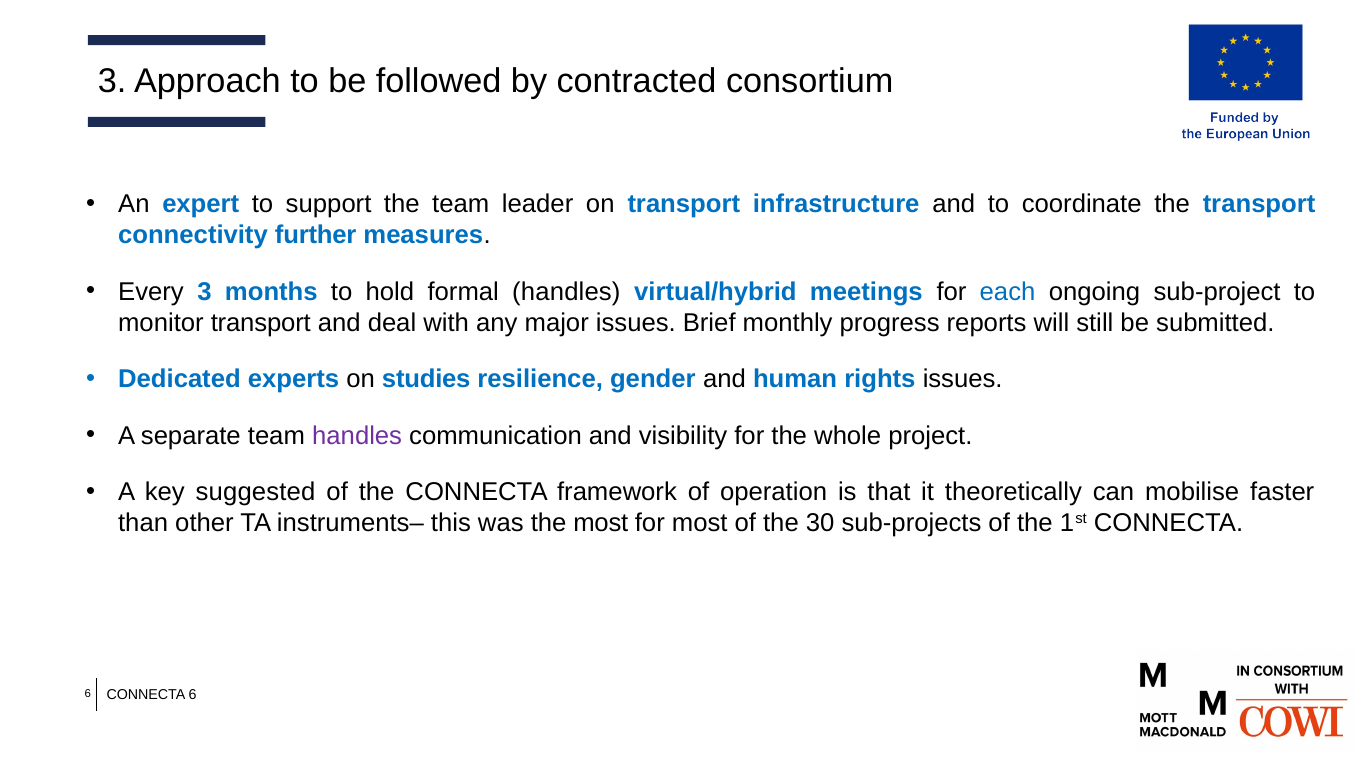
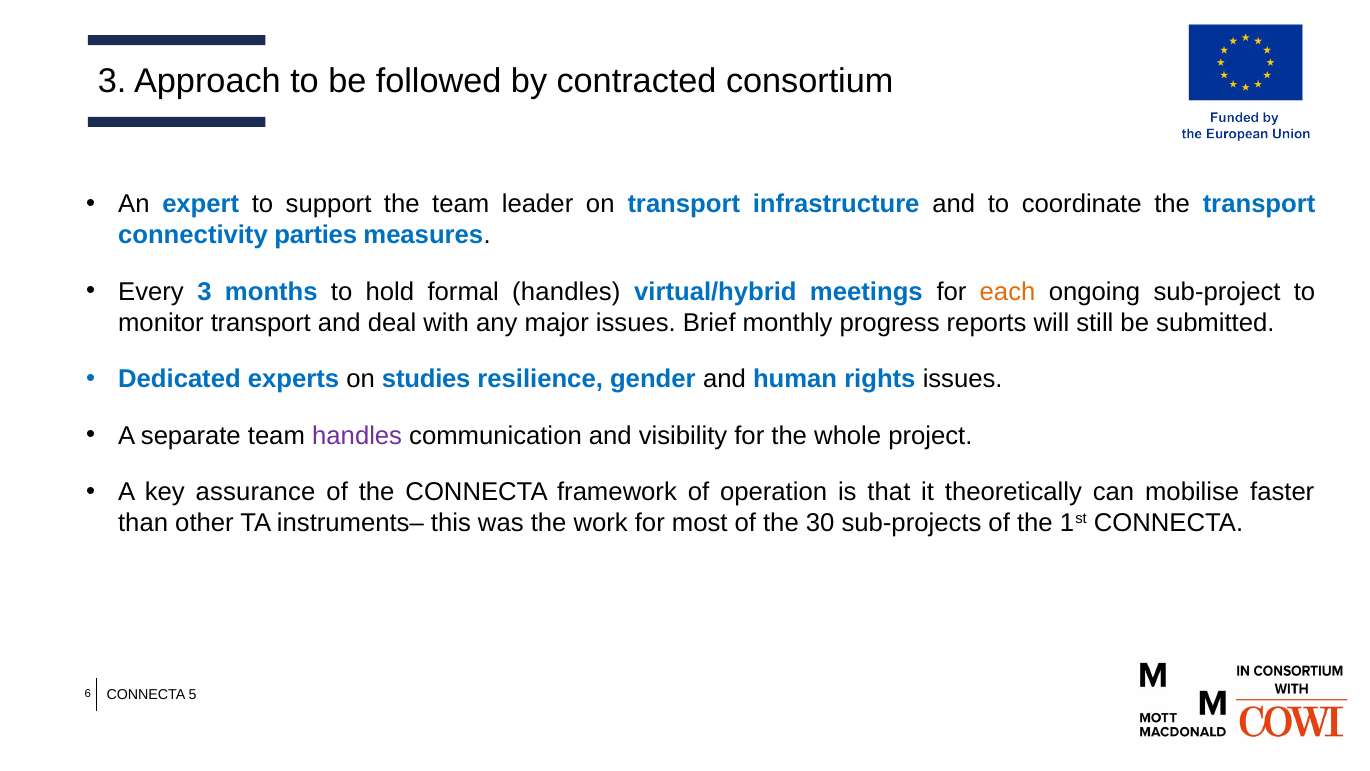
further: further -> parties (316, 235)
each colour: blue -> orange (1008, 292)
suggested: suggested -> assurance (256, 492)
the most: most -> work (601, 523)
CONNECTA 6: 6 -> 5 (193, 695)
